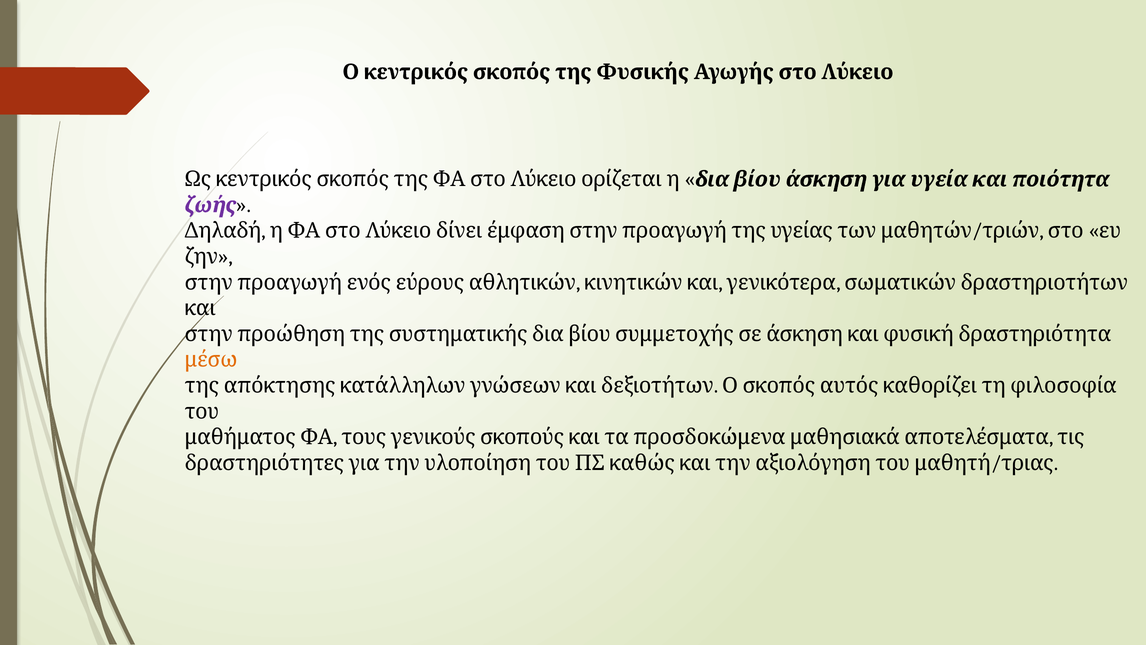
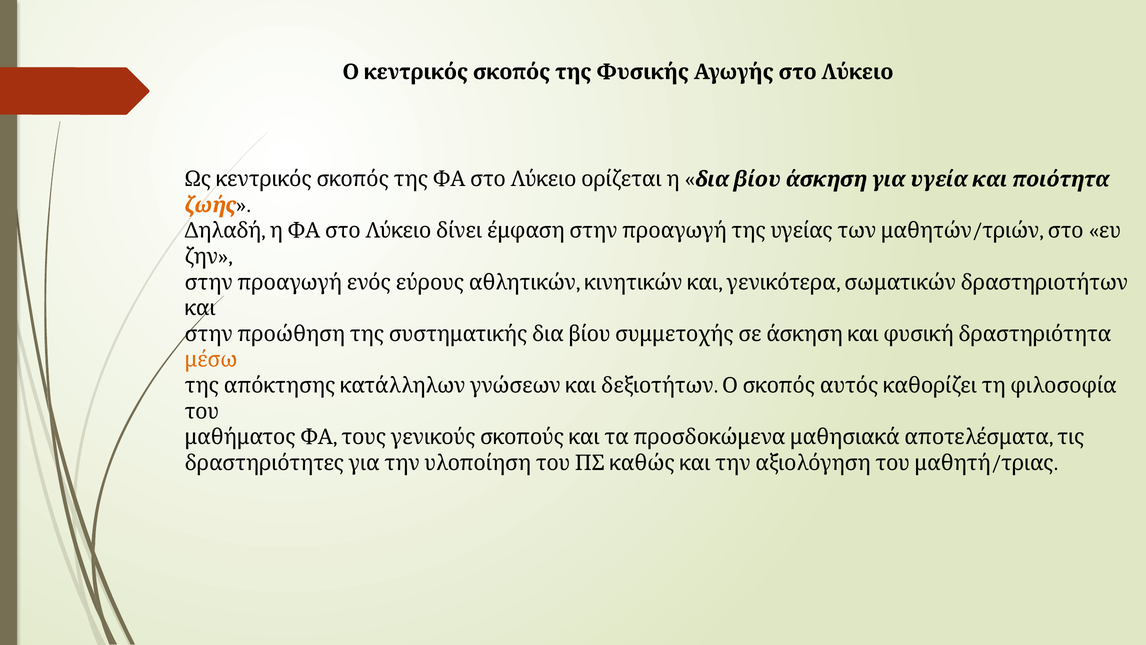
ζωής colour: purple -> orange (210, 205)
